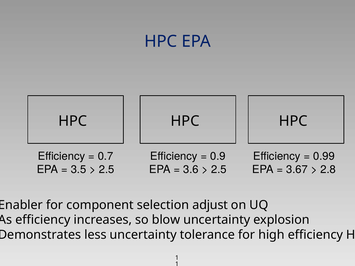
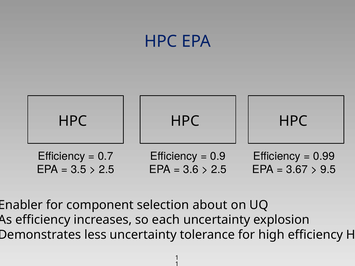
2.8: 2.8 -> 9.5 (328, 170)
adjust: adjust -> about (210, 205)
blow: blow -> each (166, 220)
